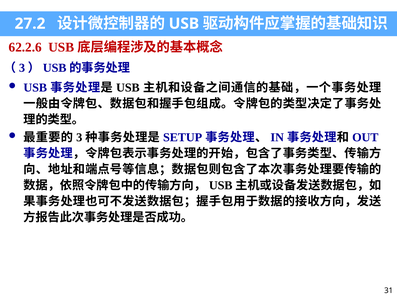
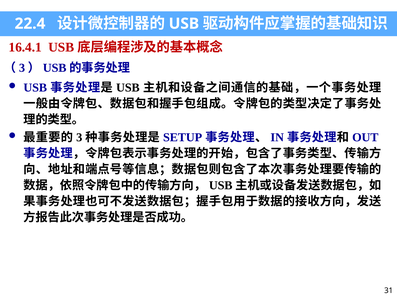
27.2: 27.2 -> 22.4 (30, 24)
62.2.6: 62.2.6 -> 16.4.1 (25, 47)
